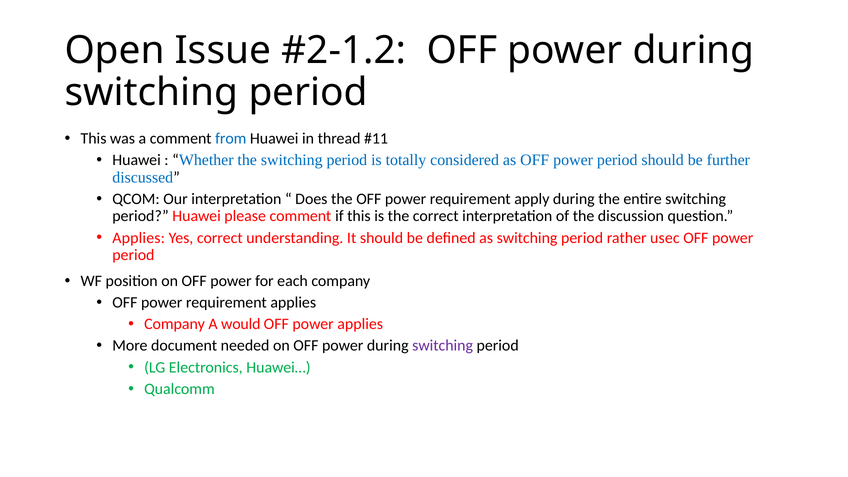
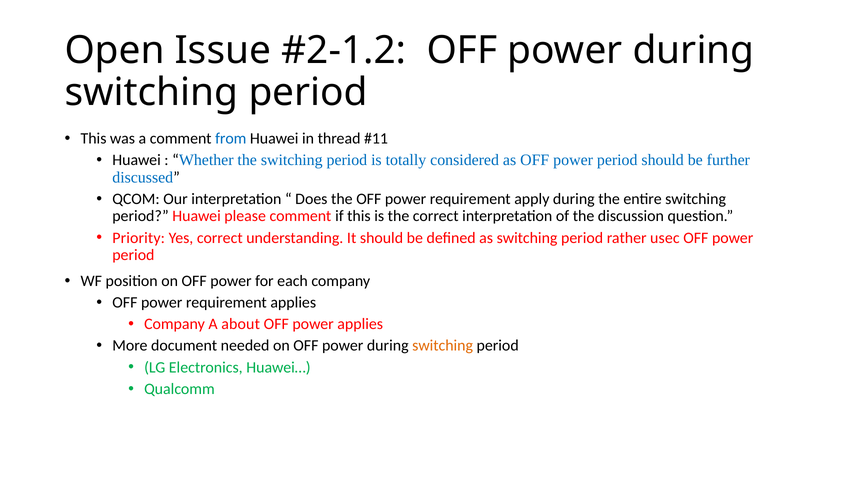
Applies: Applies -> Priority (139, 238)
would: would -> about (241, 324)
switching colour: purple -> orange (443, 346)
